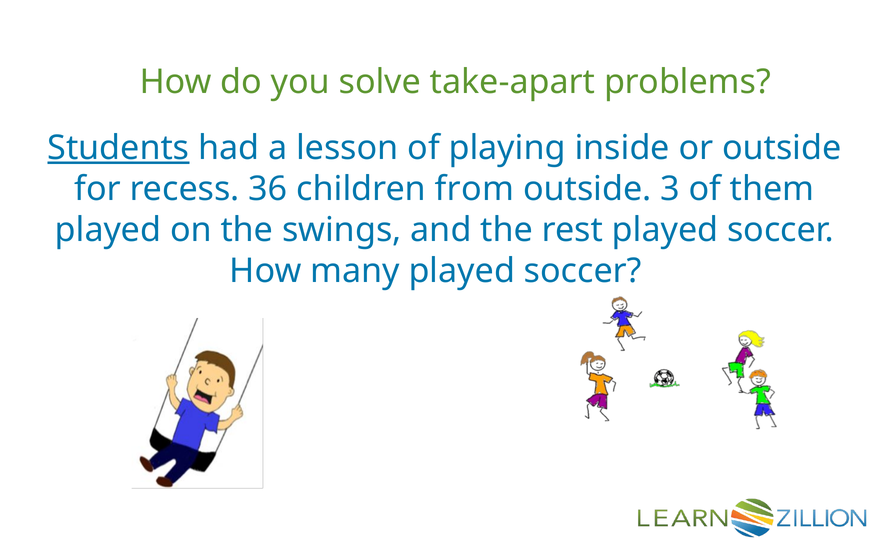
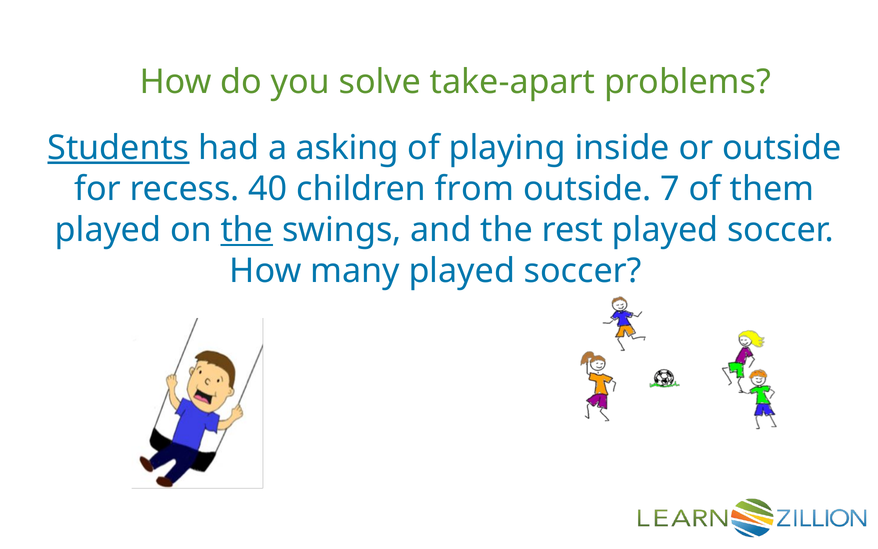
lesson: lesson -> asking (347, 148)
36: 36 -> 40 (268, 189)
3: 3 -> 7 (670, 189)
the underline: none -> present (247, 230)
